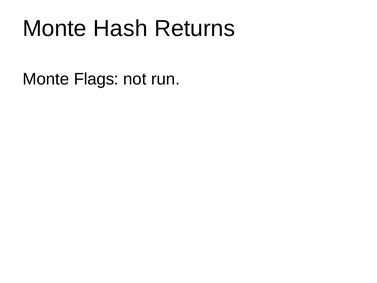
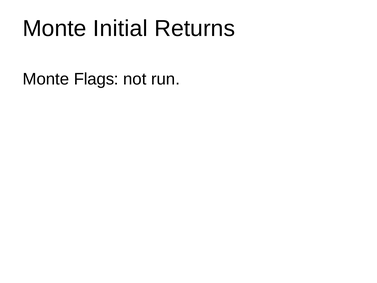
Hash: Hash -> Initial (120, 29)
